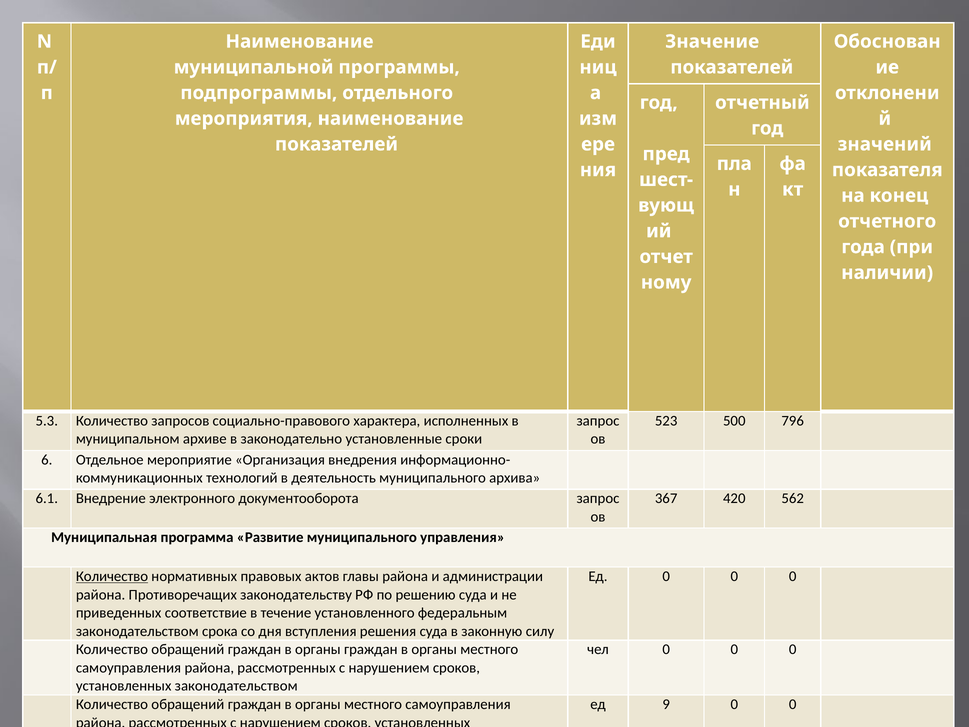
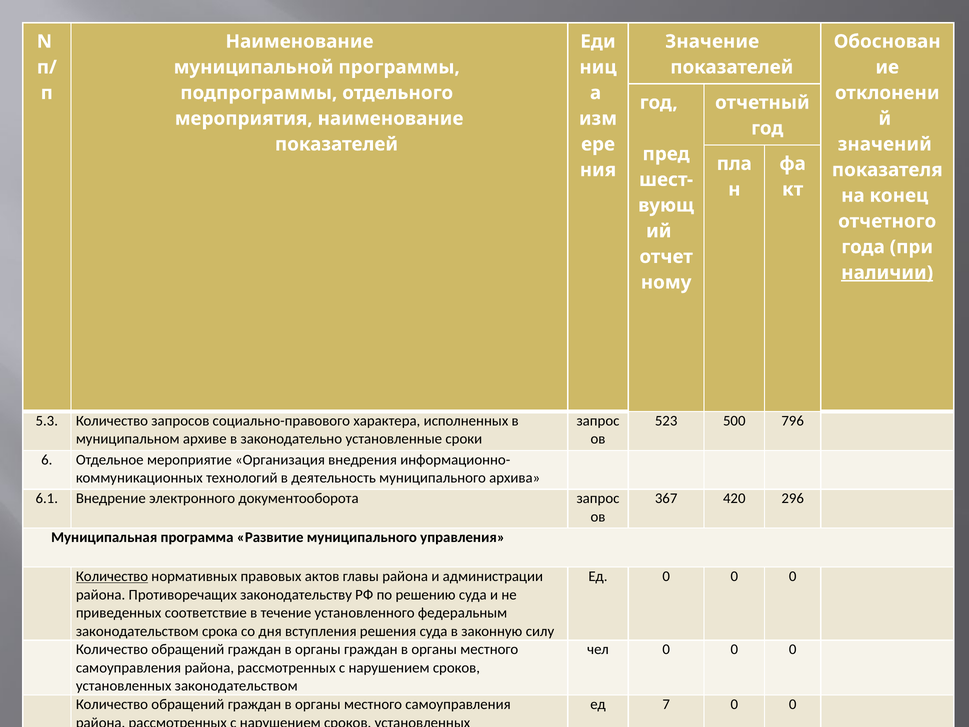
наличии underline: none -> present (887, 273)
562: 562 -> 296 (793, 498)
9: 9 -> 7 (666, 704)
